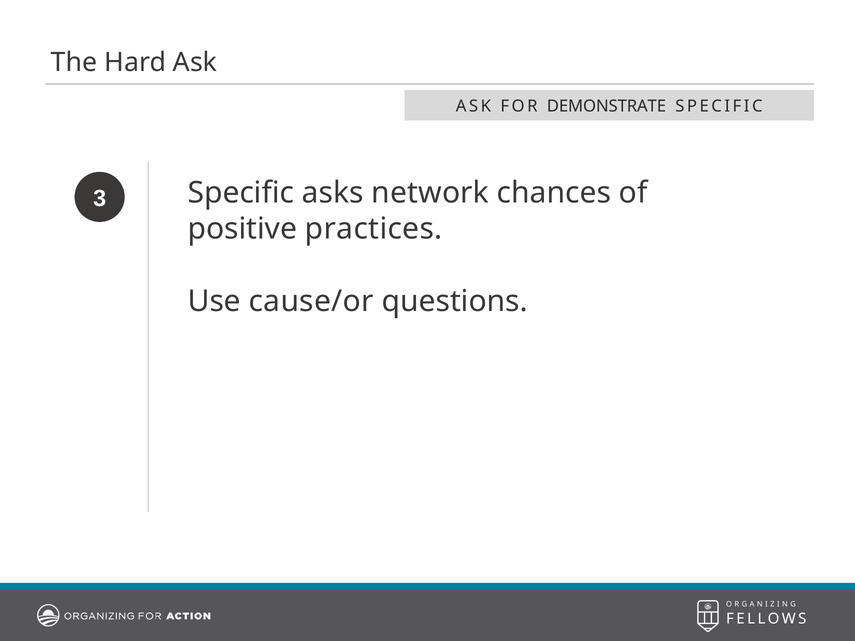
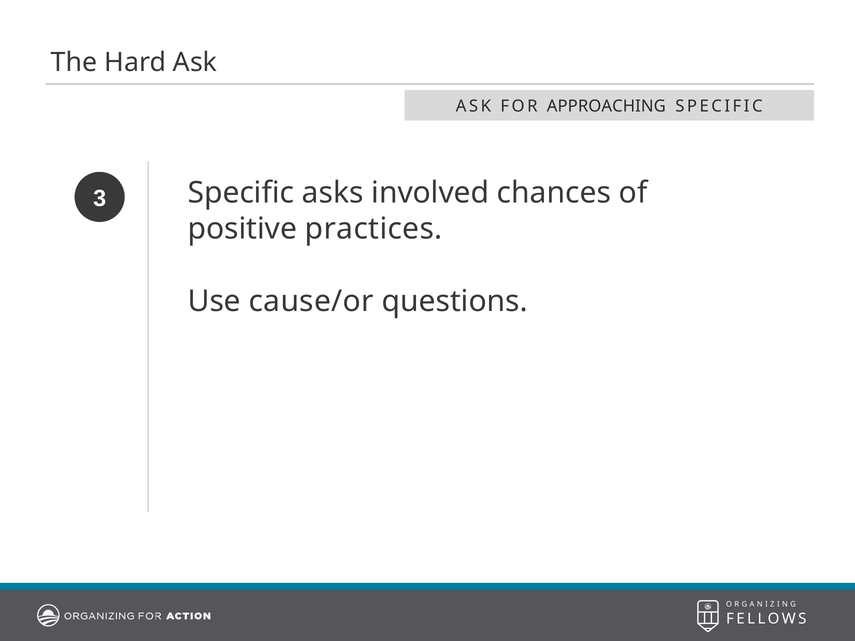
DEMONSTRATE: DEMONSTRATE -> APPROACHING (606, 106)
network: network -> involved (430, 193)
